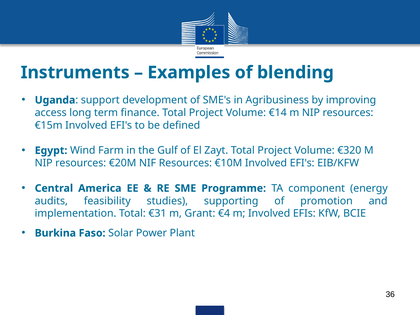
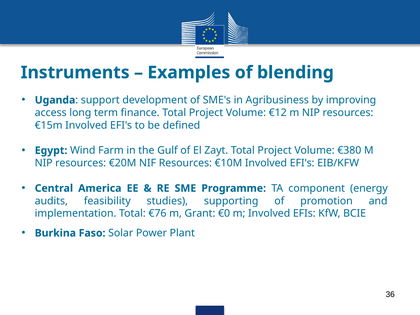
€14: €14 -> €12 (278, 113)
€320: €320 -> €380 (349, 150)
€31: €31 -> €76 (157, 213)
€4: €4 -> €0 (224, 213)
